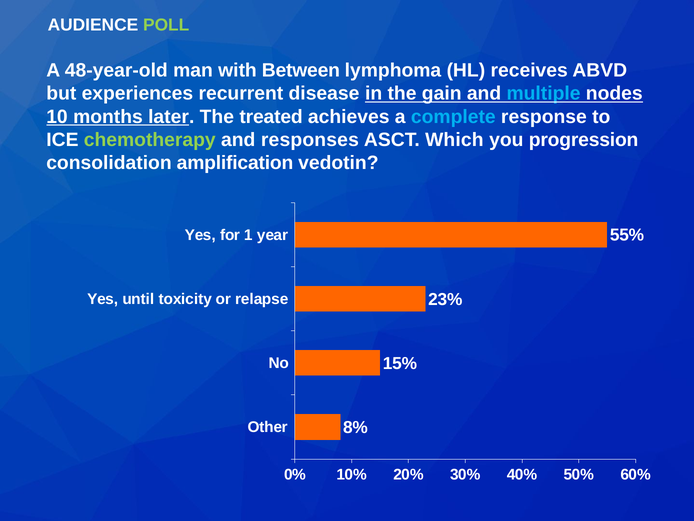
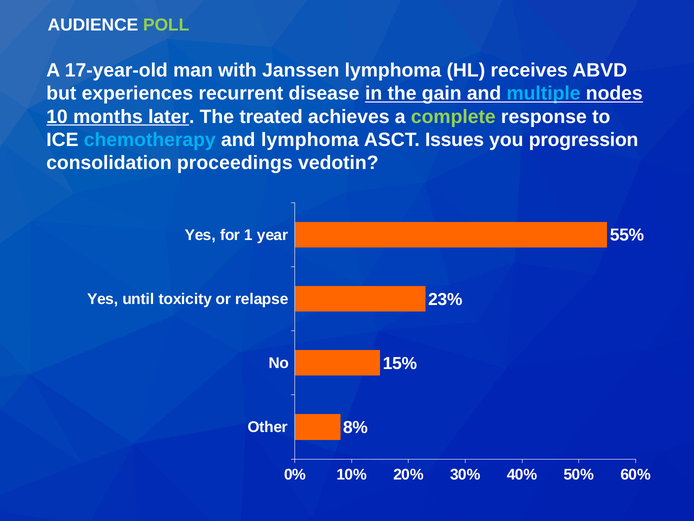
48-year-old: 48-year-old -> 17-year-old (116, 70)
Between: Between -> Janssen (301, 70)
complete colour: light blue -> light green (453, 117)
chemotherapy colour: light green -> light blue (150, 140)
and responses: responses -> lymphoma (310, 140)
Which: Which -> Issues (455, 140)
amplification: amplification -> proceedings (235, 163)
